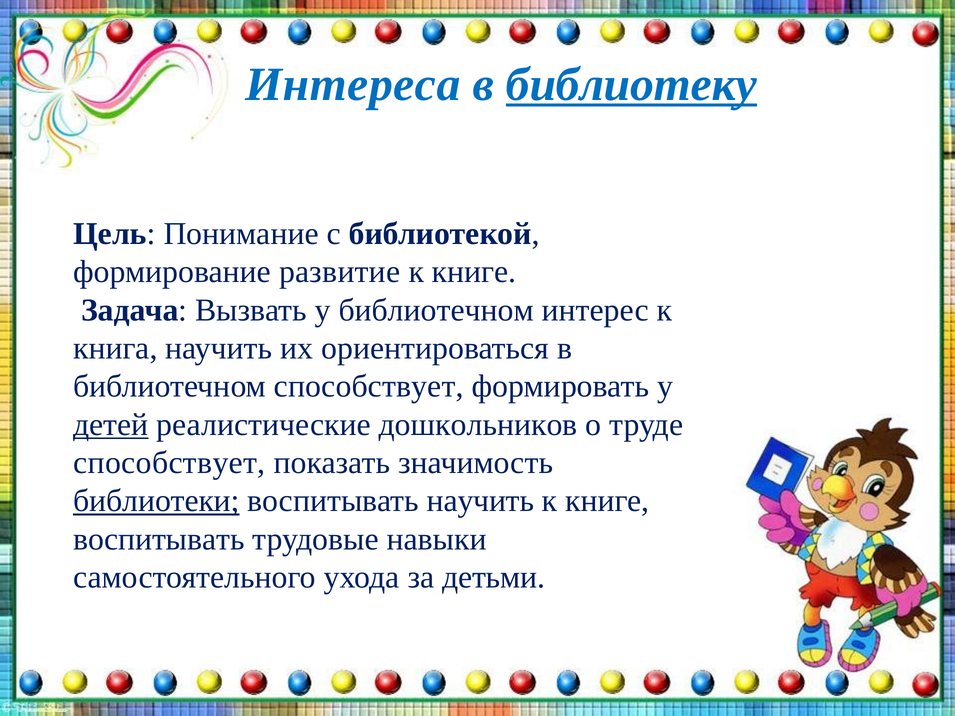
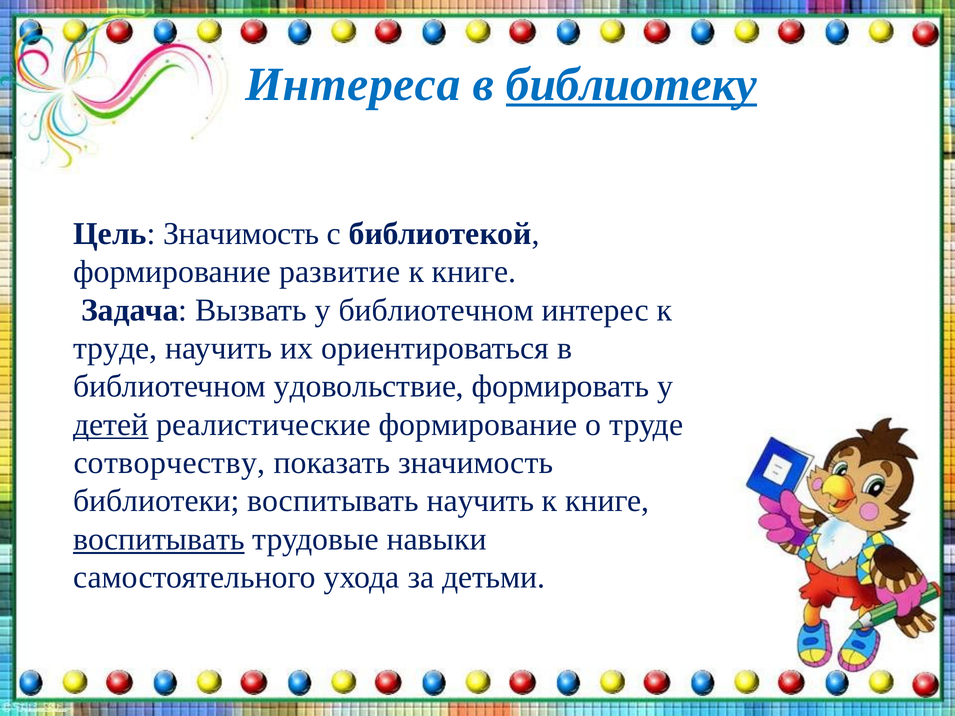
Цель Понимание: Понимание -> Значимость (241, 234)
книга: книга -> труде (115, 348)
библиотечном способствует: способствует -> удовольствие (369, 387)
реалистические дошкольников: дошкольников -> формирование (478, 425)
способствует: способствует -> сотворчеству (169, 463)
библиотеки underline: present -> none (156, 501)
воспитывать underline: none -> present (159, 539)
